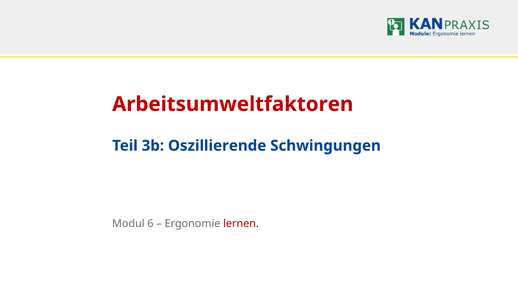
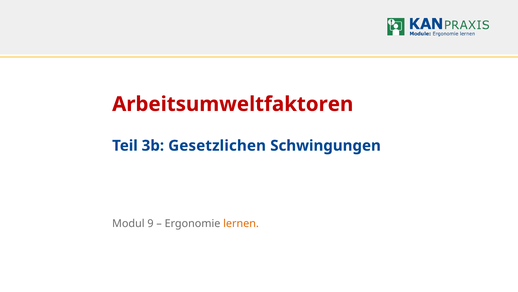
Oszillierende: Oszillierende -> Gesetzlichen (217, 145)
6: 6 -> 9 (150, 223)
lernen colour: red -> orange (241, 223)
